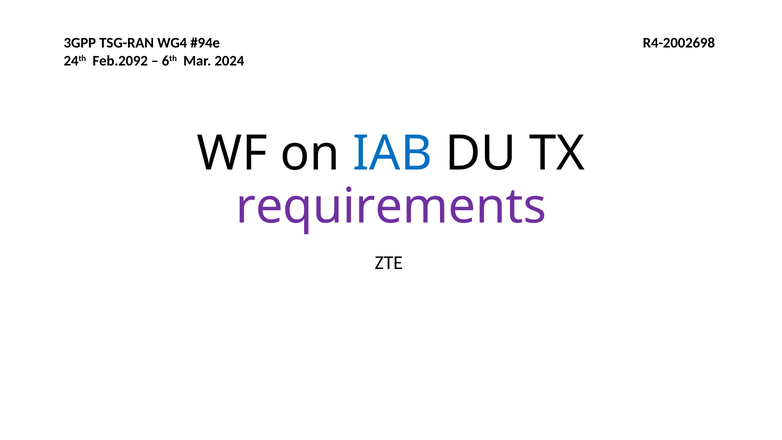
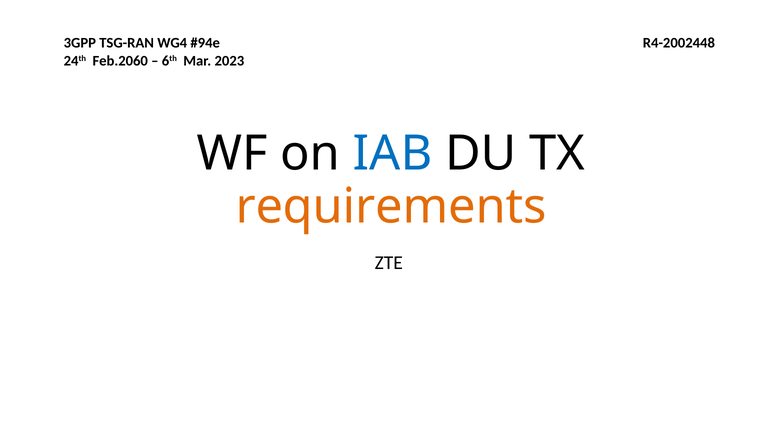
R4-2002698: R4-2002698 -> R4-2002448 (679, 43)
Feb.2092: Feb.2092 -> Feb.2060 (120, 61)
2024: 2024 -> 2023 (229, 61)
requirements colour: purple -> orange (391, 207)
